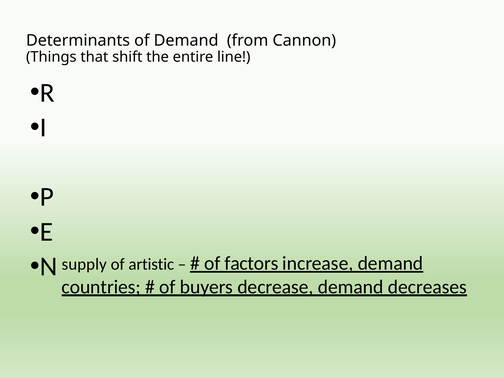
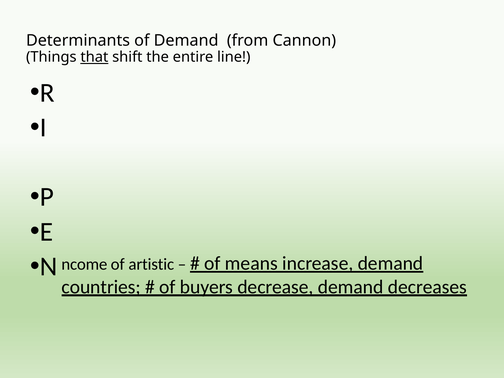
that underline: none -> present (94, 57)
supply: supply -> ncome (84, 264)
factors: factors -> means (251, 263)
